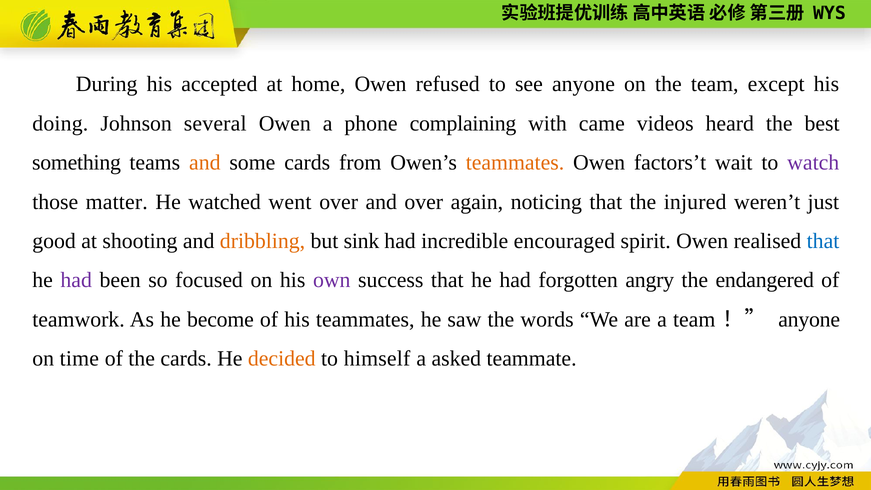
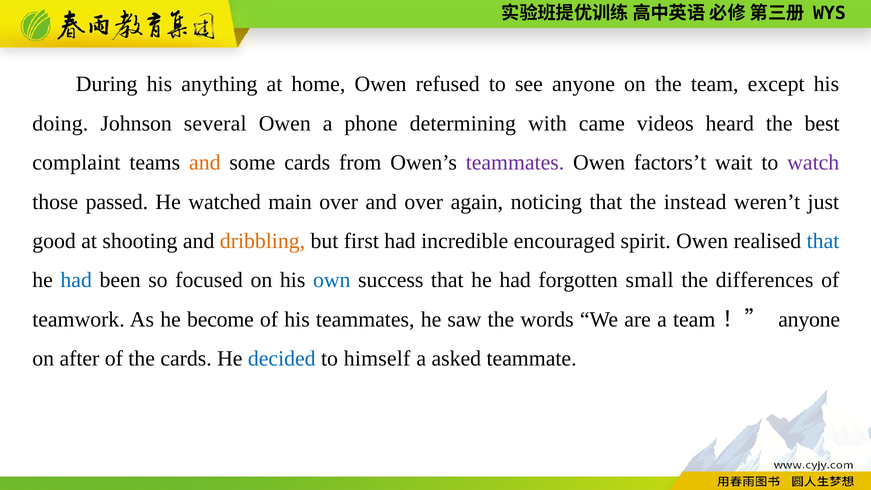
accepted: accepted -> anything (219, 84)
complaining: complaining -> determining (463, 123)
something: something -> complaint (76, 163)
teammates colour: orange -> purple (515, 163)
matter: matter -> passed (117, 202)
went: went -> main (290, 202)
injured: injured -> instead (695, 202)
sink: sink -> first (361, 241)
had colour: purple -> blue (76, 280)
own colour: purple -> blue (332, 280)
angry: angry -> small (650, 280)
endangered: endangered -> differences (765, 280)
time: time -> after (79, 359)
decided colour: orange -> blue (282, 359)
